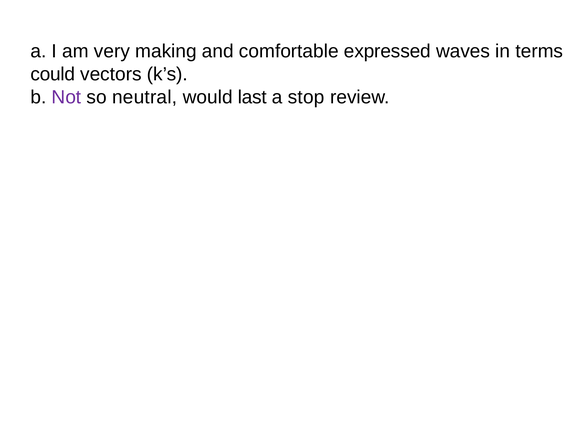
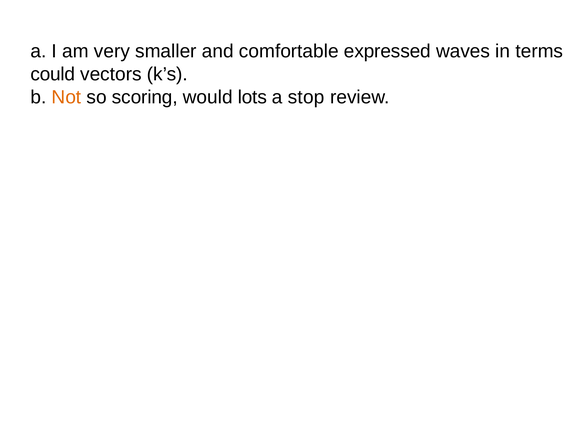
making: making -> smaller (166, 51)
Not colour: purple -> orange (66, 97)
neutral: neutral -> scoring (145, 97)
last: last -> lots (252, 97)
